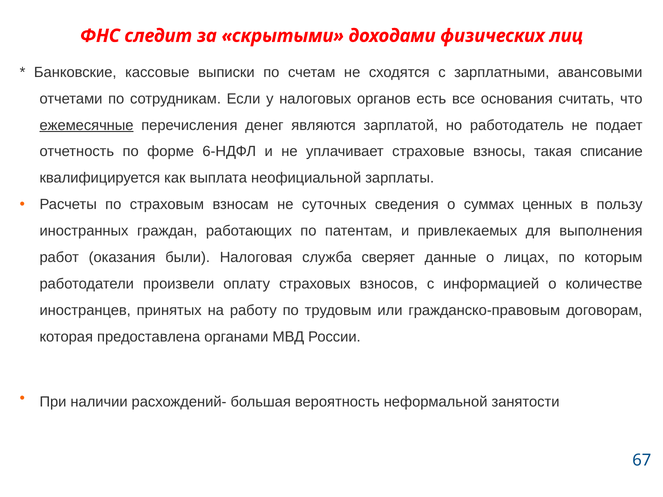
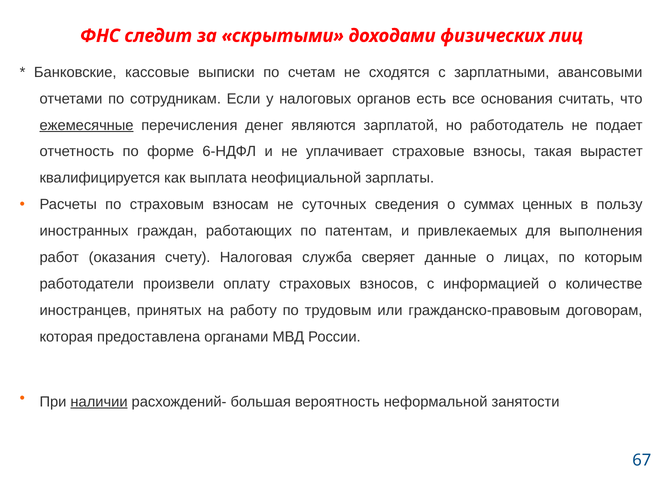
списание: списание -> вырастет (611, 152)
были: были -> счету (188, 258)
наличии underline: none -> present (99, 402)
